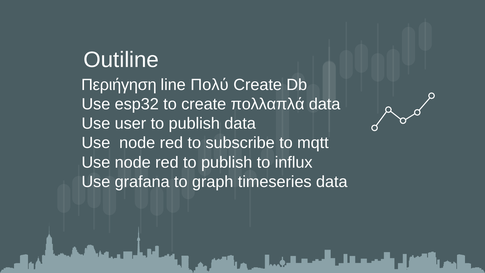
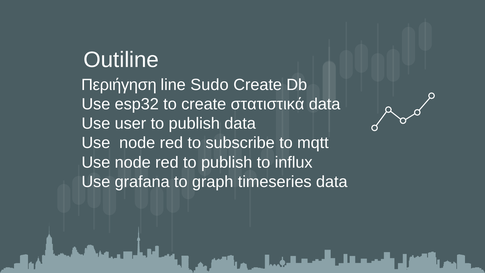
Πολύ: Πολύ -> Sudo (209, 85)
πολλαπλά: πολλαπλά -> στατιστικά (268, 104)
